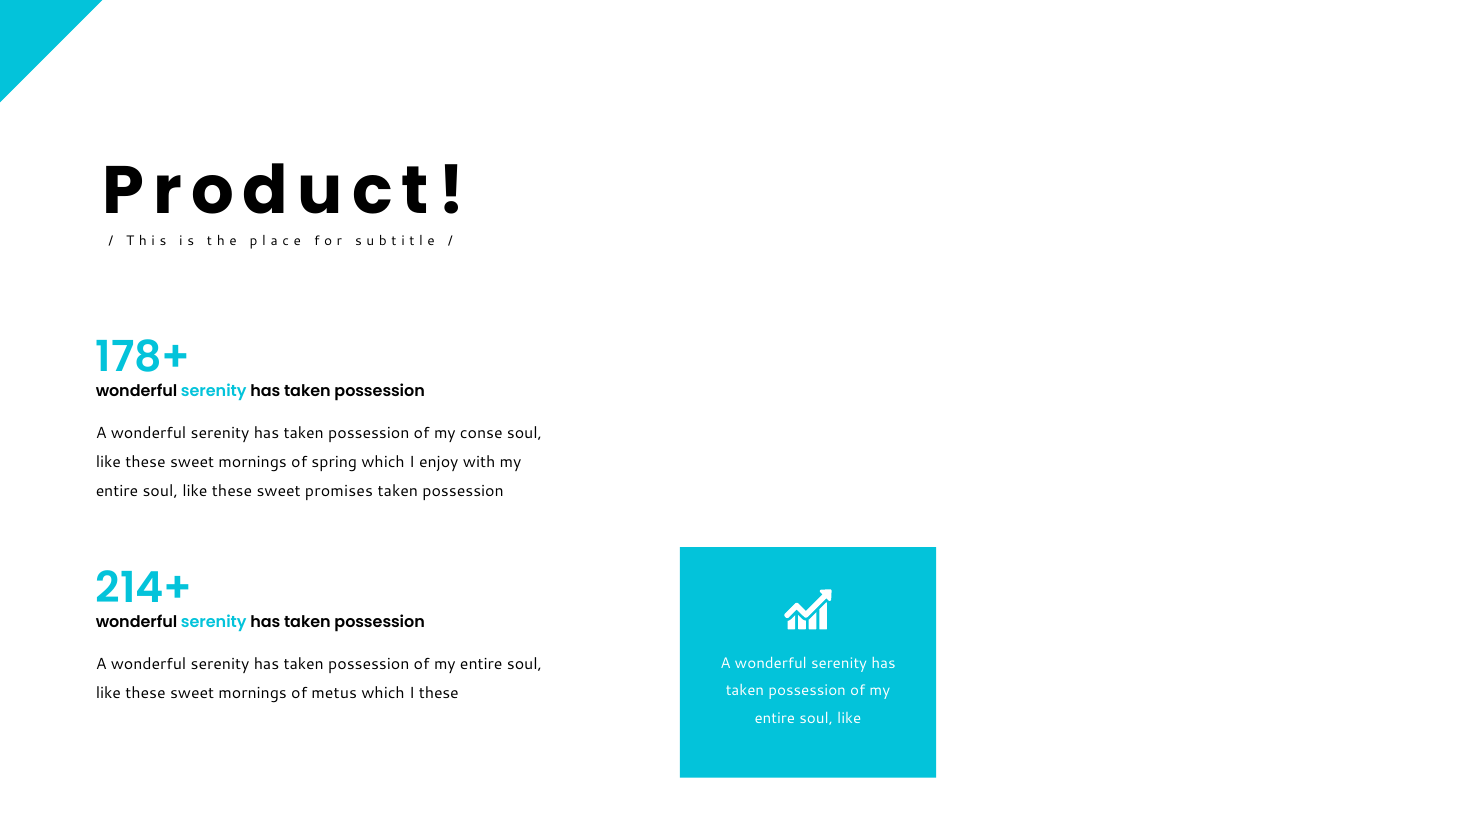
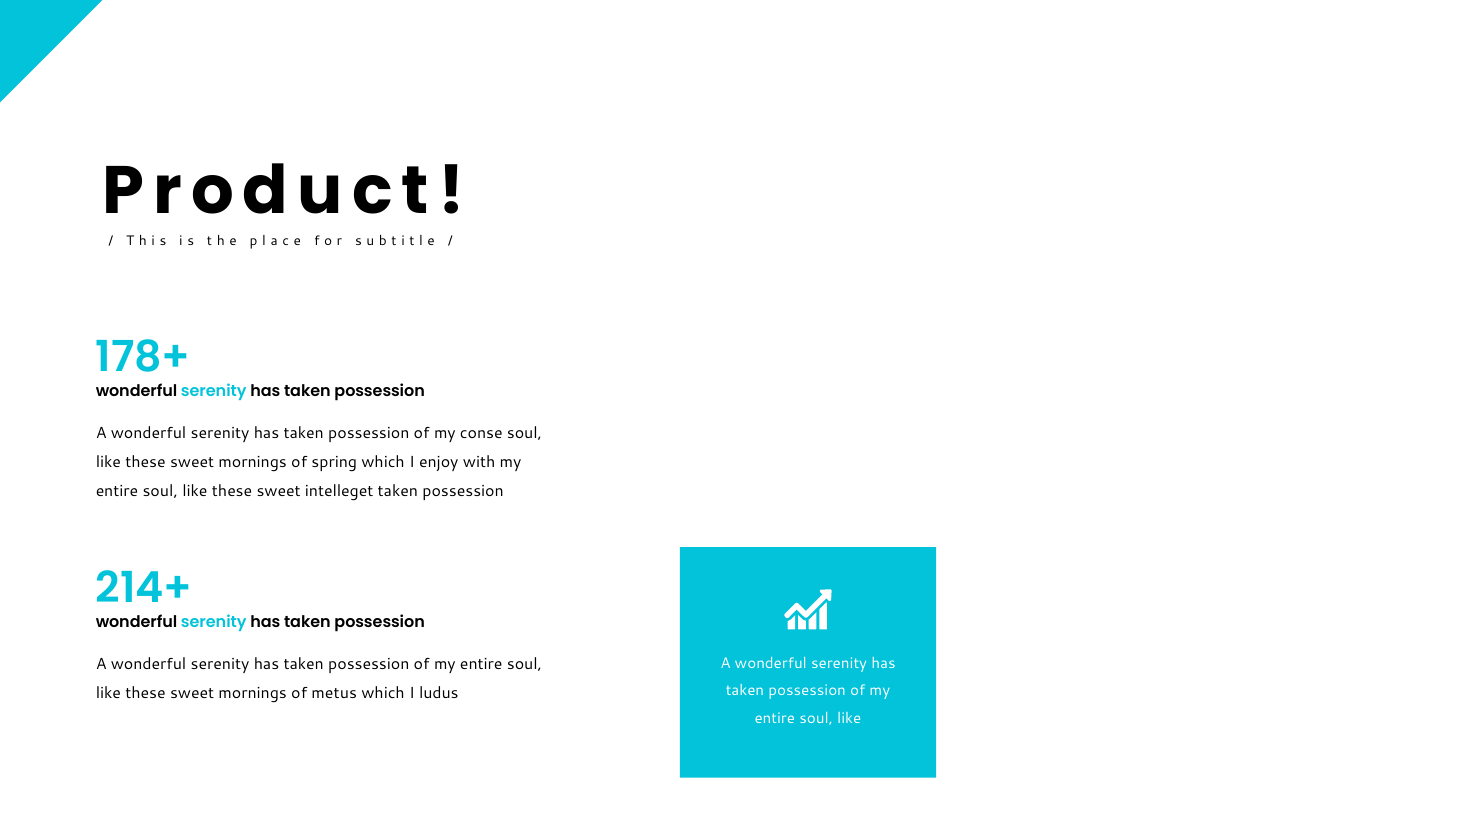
promises: promises -> intelleget (339, 491)
I these: these -> ludus (439, 693)
